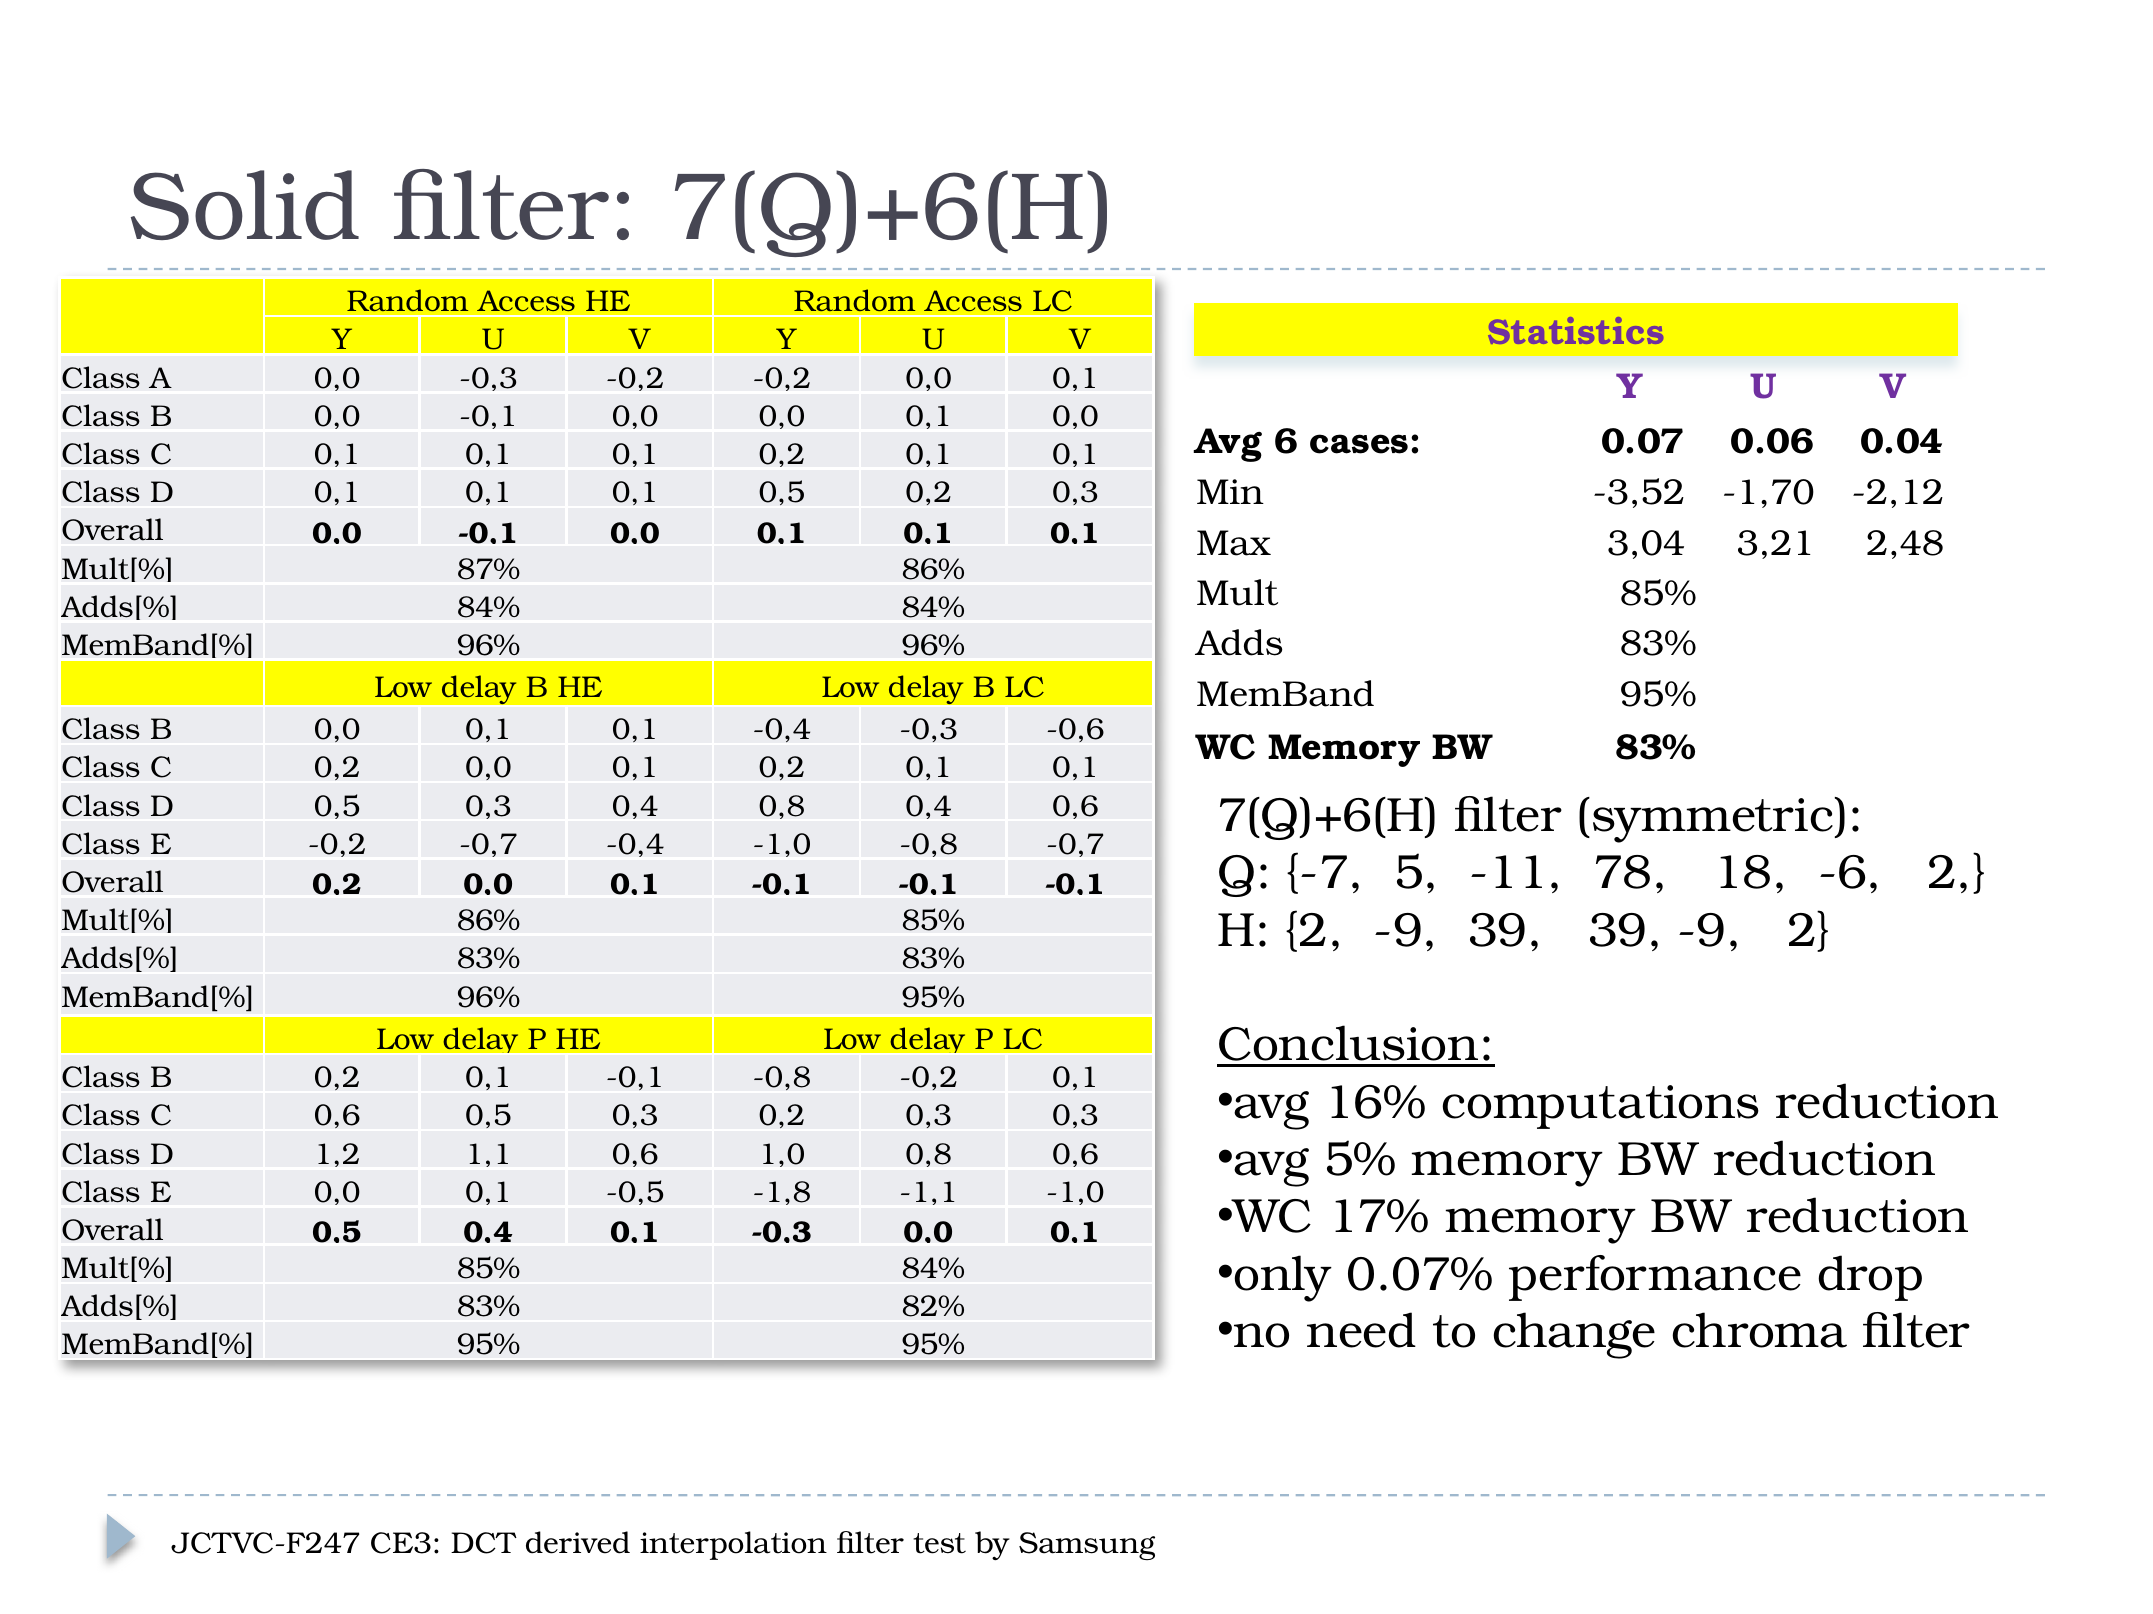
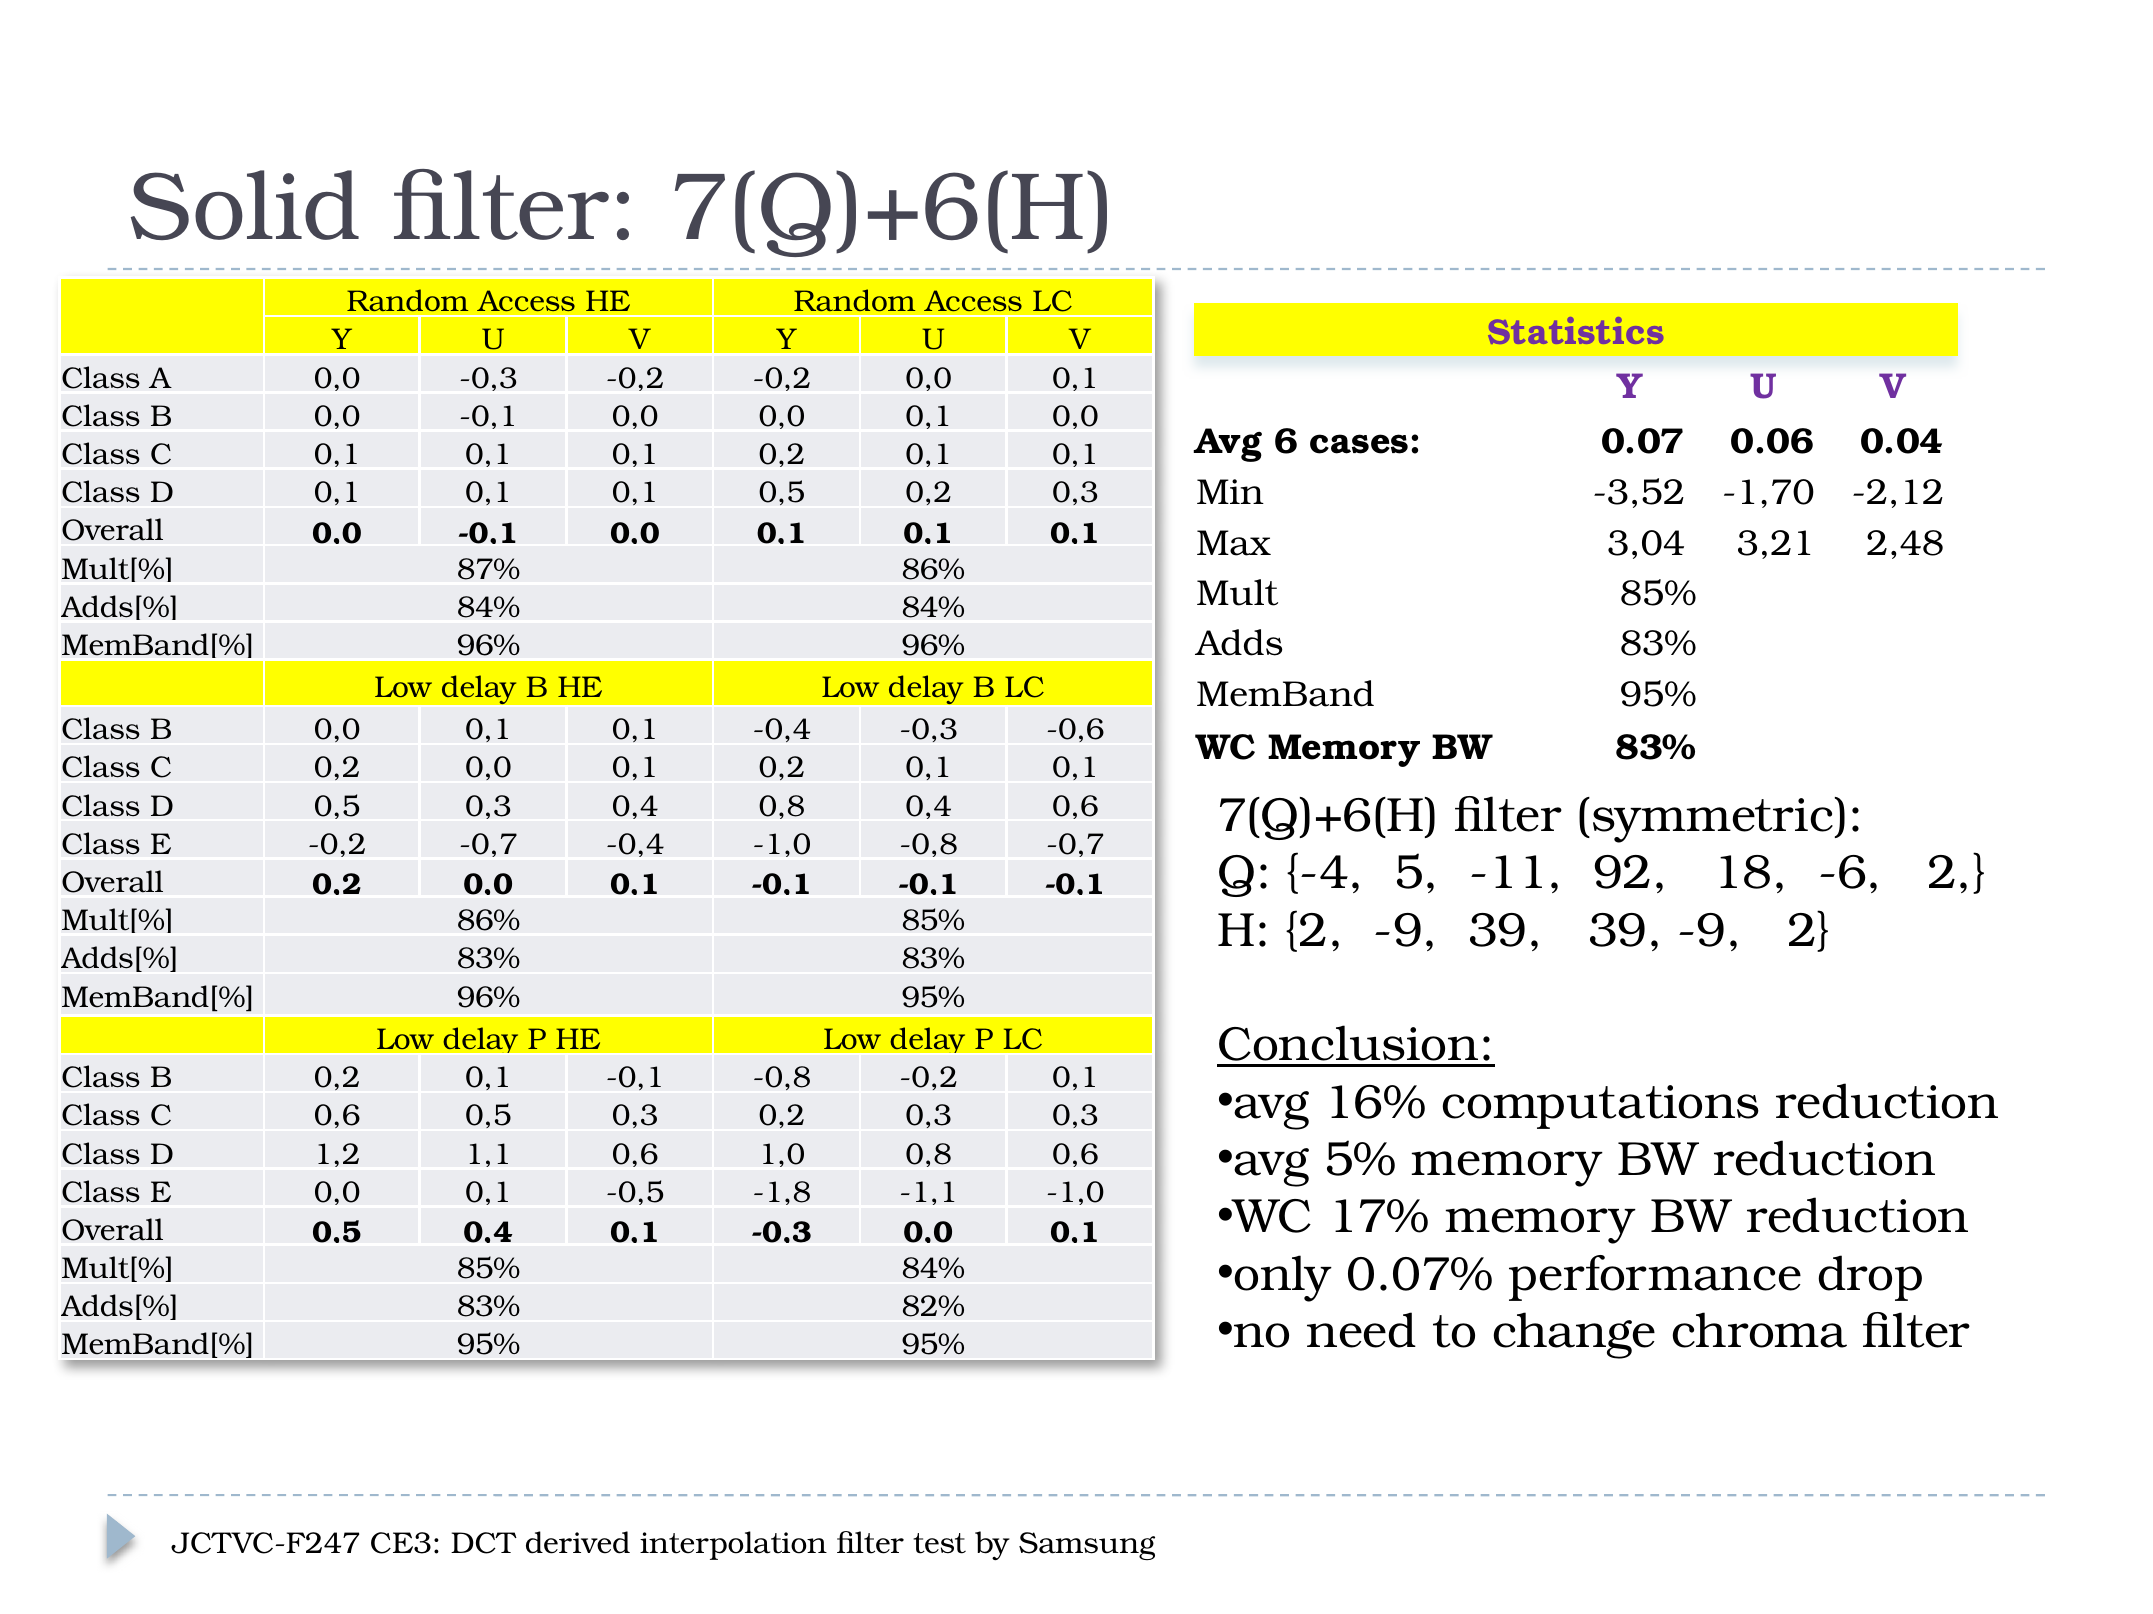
-7: -7 -> -4 (1325, 873)
78: 78 -> 92 (1630, 873)
